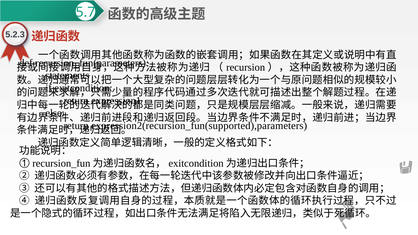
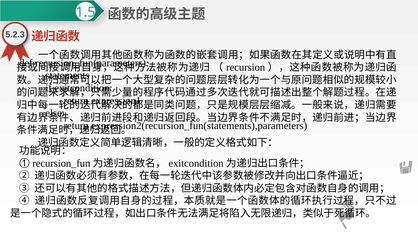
5.7: 5.7 -> 1.5 (85, 12)
expression2(recursion_fun(supported),parameters: expression2(recursion_fun(supported),parameters -> expression2(recursion_fun(statements),parameters (199, 126)
